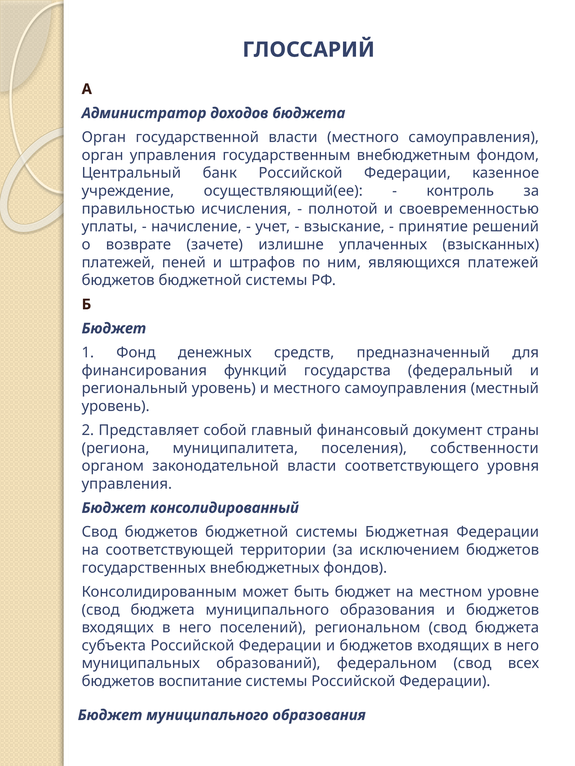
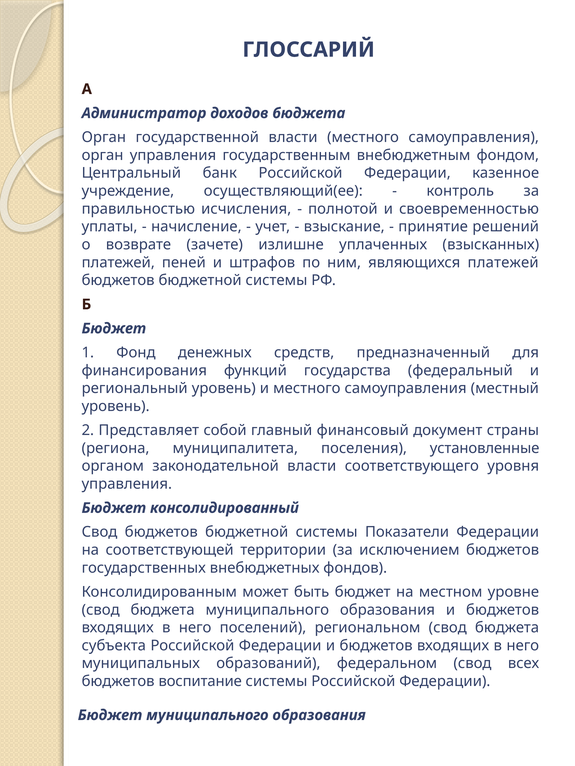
собственности: собственности -> установленные (485, 449)
Бюджетная: Бюджетная -> Показатели (407, 533)
